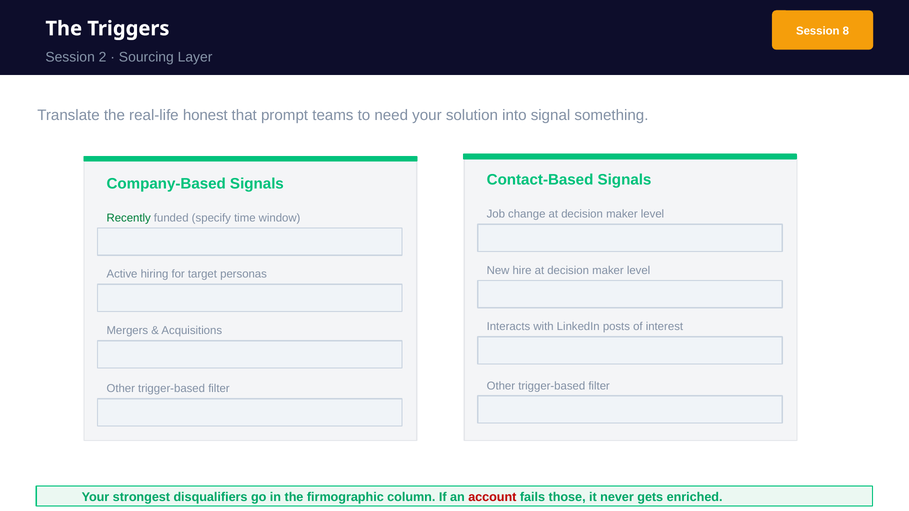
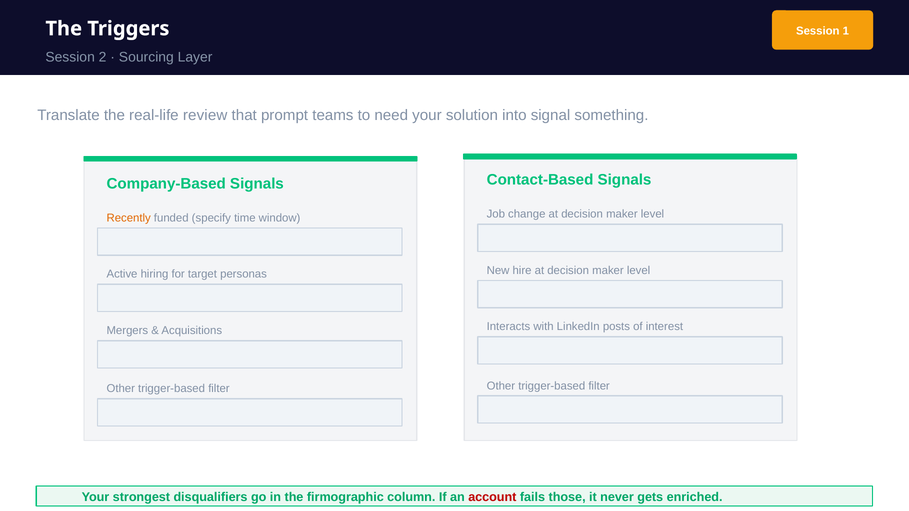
8: 8 -> 1 (846, 31)
honest: honest -> review (205, 116)
Recently colour: green -> orange (129, 218)
